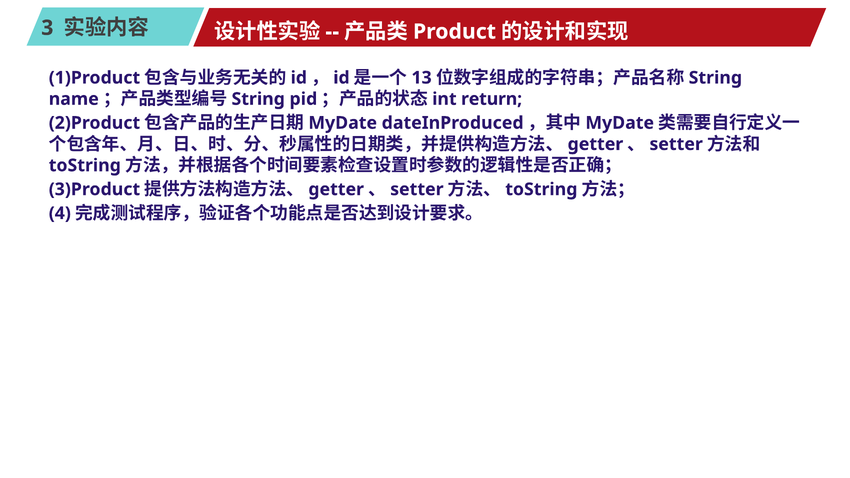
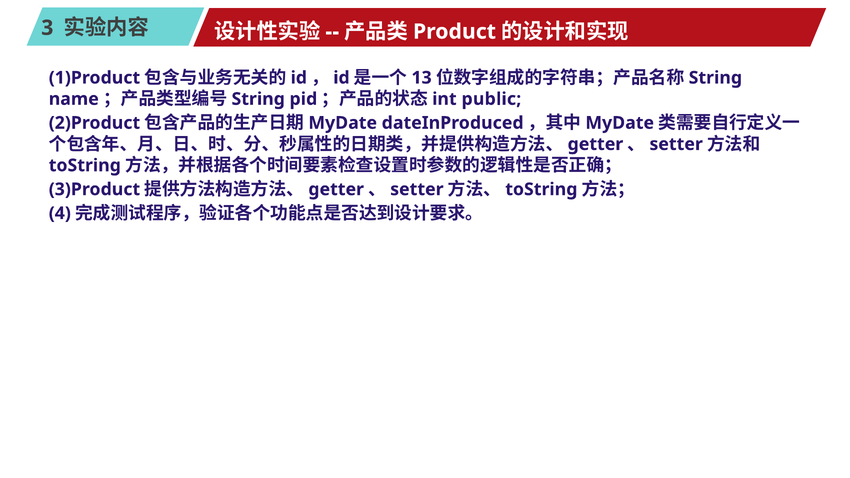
return: return -> public (491, 99)
